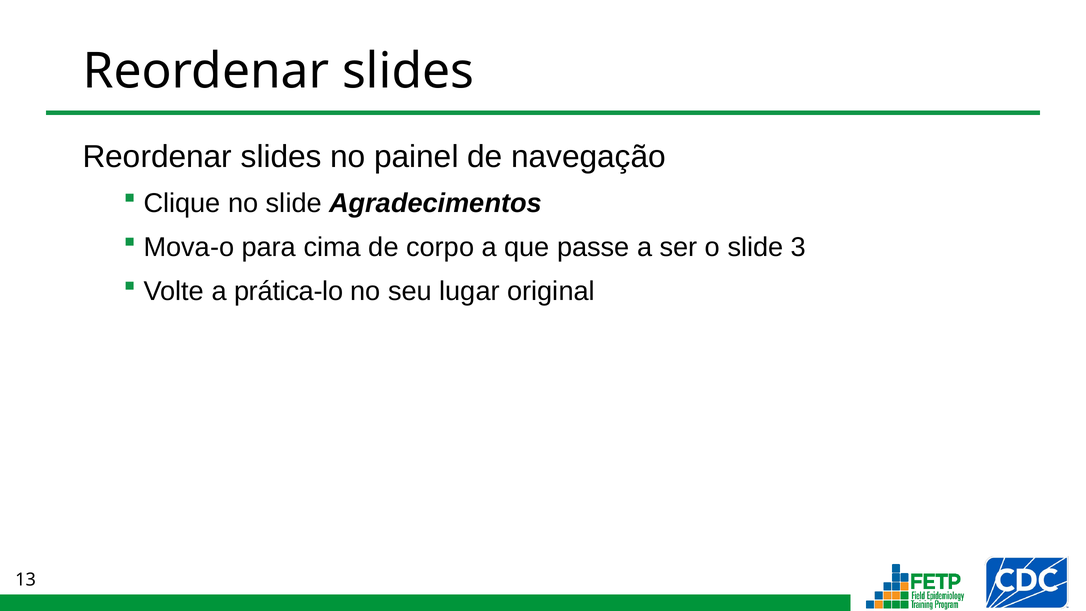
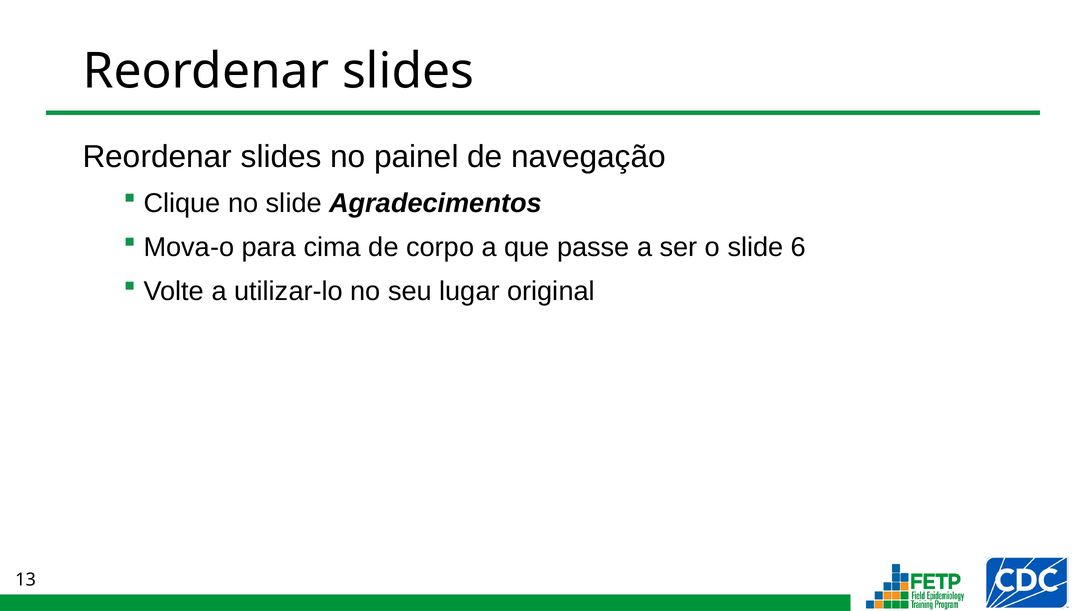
3: 3 -> 6 (799, 247)
prática-lo: prática-lo -> utilizar-lo (289, 291)
